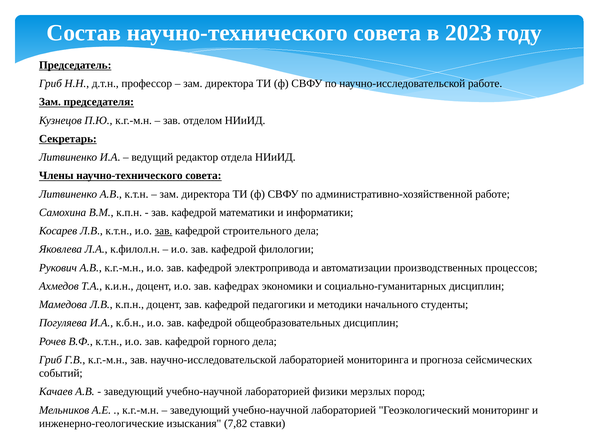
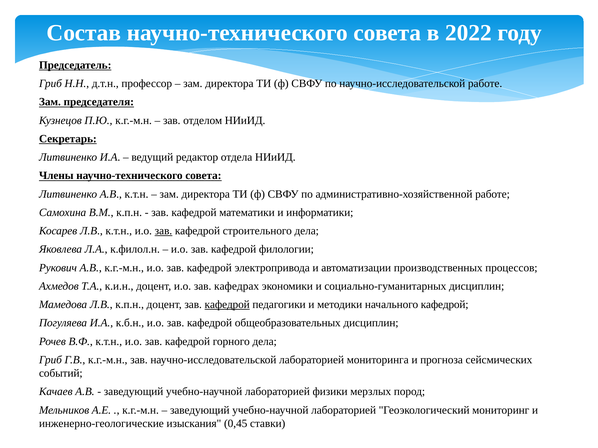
2023: 2023 -> 2022 (468, 33)
кафедрой underline: none -> present (227, 305)
начального студенты: студенты -> кафедрой (445, 305)
7,82: 7,82 -> 0,45 (236, 424)
